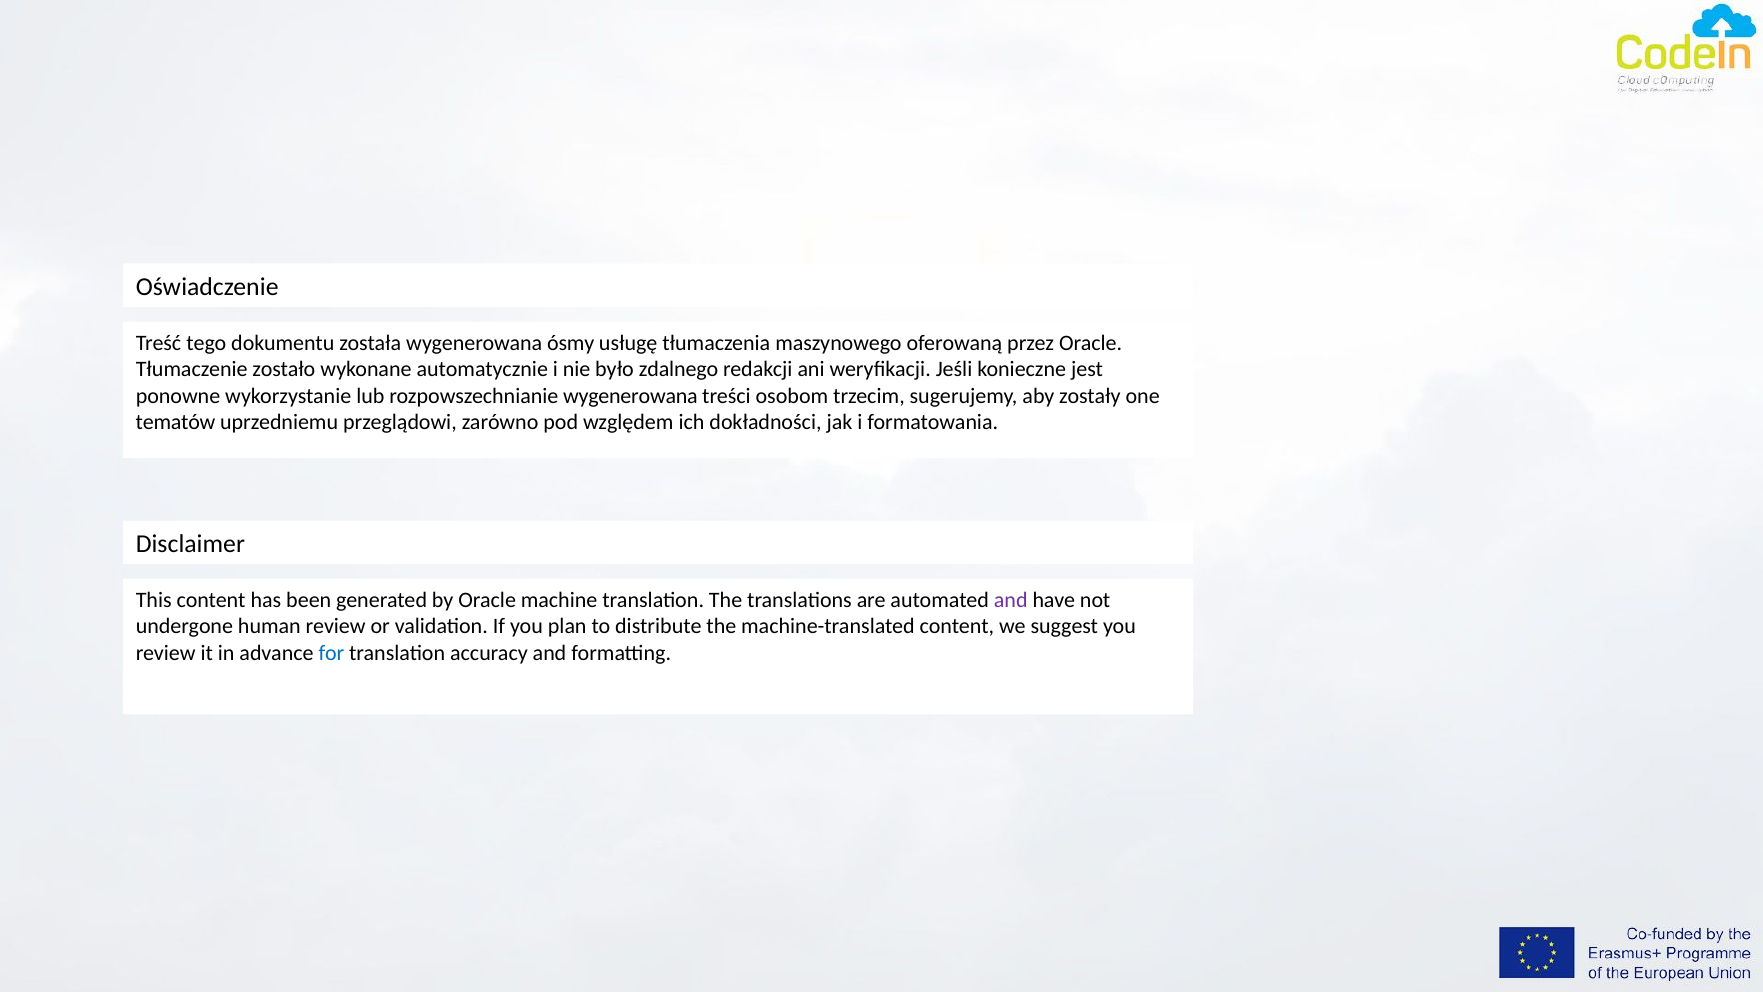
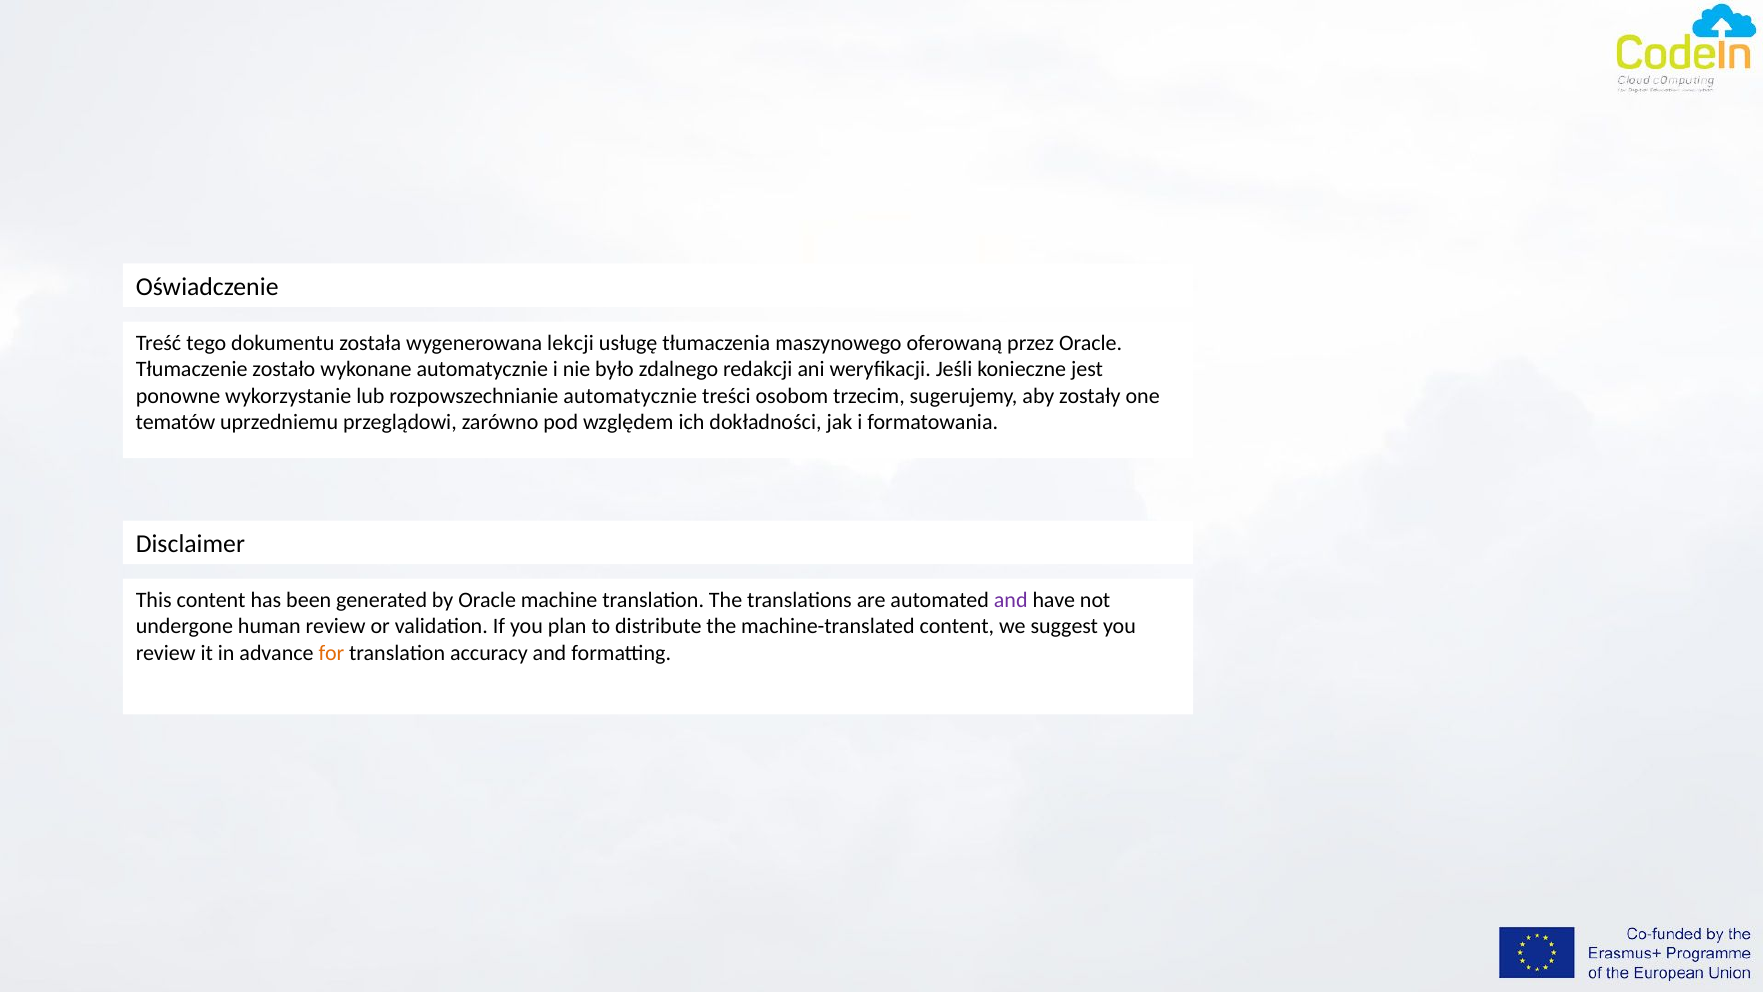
ósmy: ósmy -> lekcji (570, 343)
rozpowszechnianie wygenerowana: wygenerowana -> automatycznie (630, 396)
for colour: blue -> orange (331, 653)
